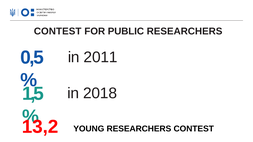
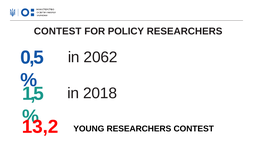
PUBLIC: PUBLIC -> POLICY (126, 31)
2011: 2011 -> 2062 (101, 58)
